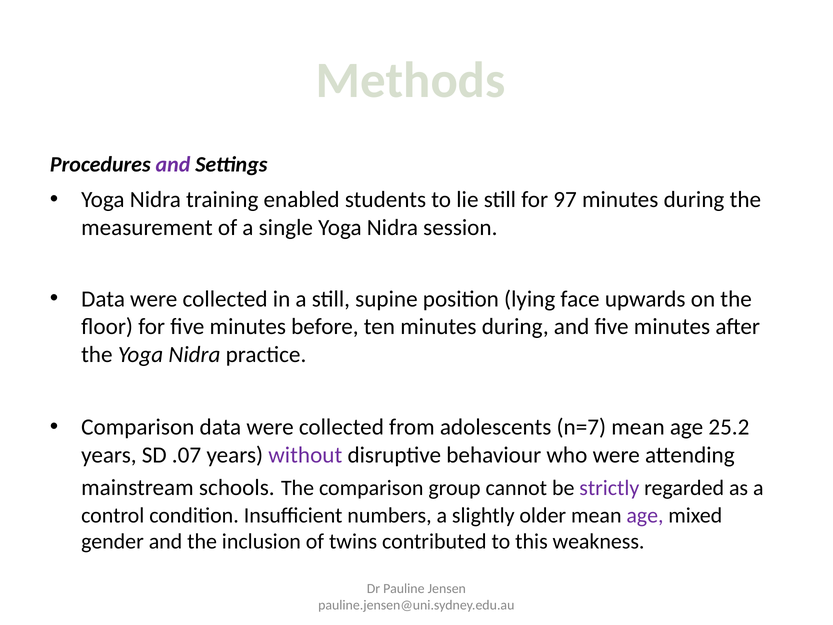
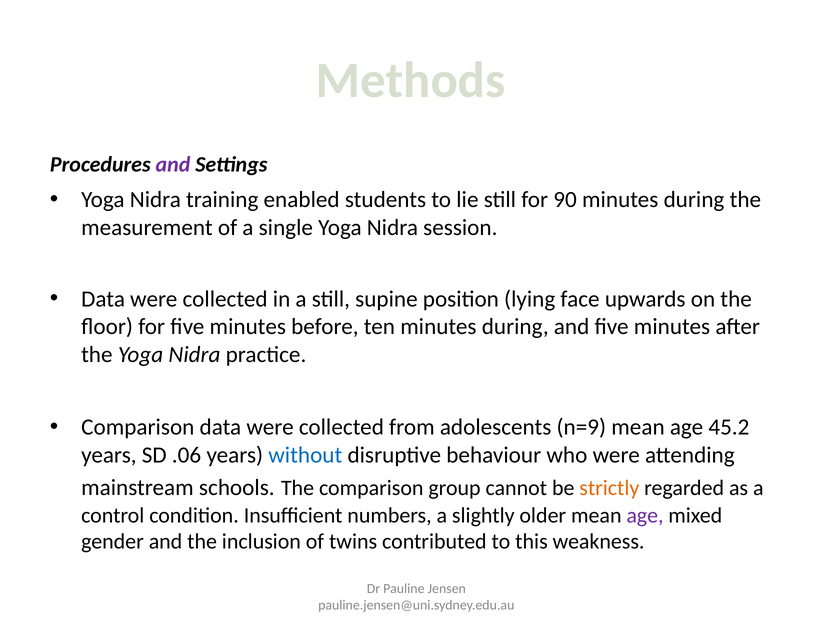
97: 97 -> 90 (565, 200)
n=7: n=7 -> n=9 (581, 427)
25.2: 25.2 -> 45.2 (729, 427)
.07: .07 -> .06 (186, 455)
without colour: purple -> blue (305, 455)
strictly colour: purple -> orange (609, 488)
